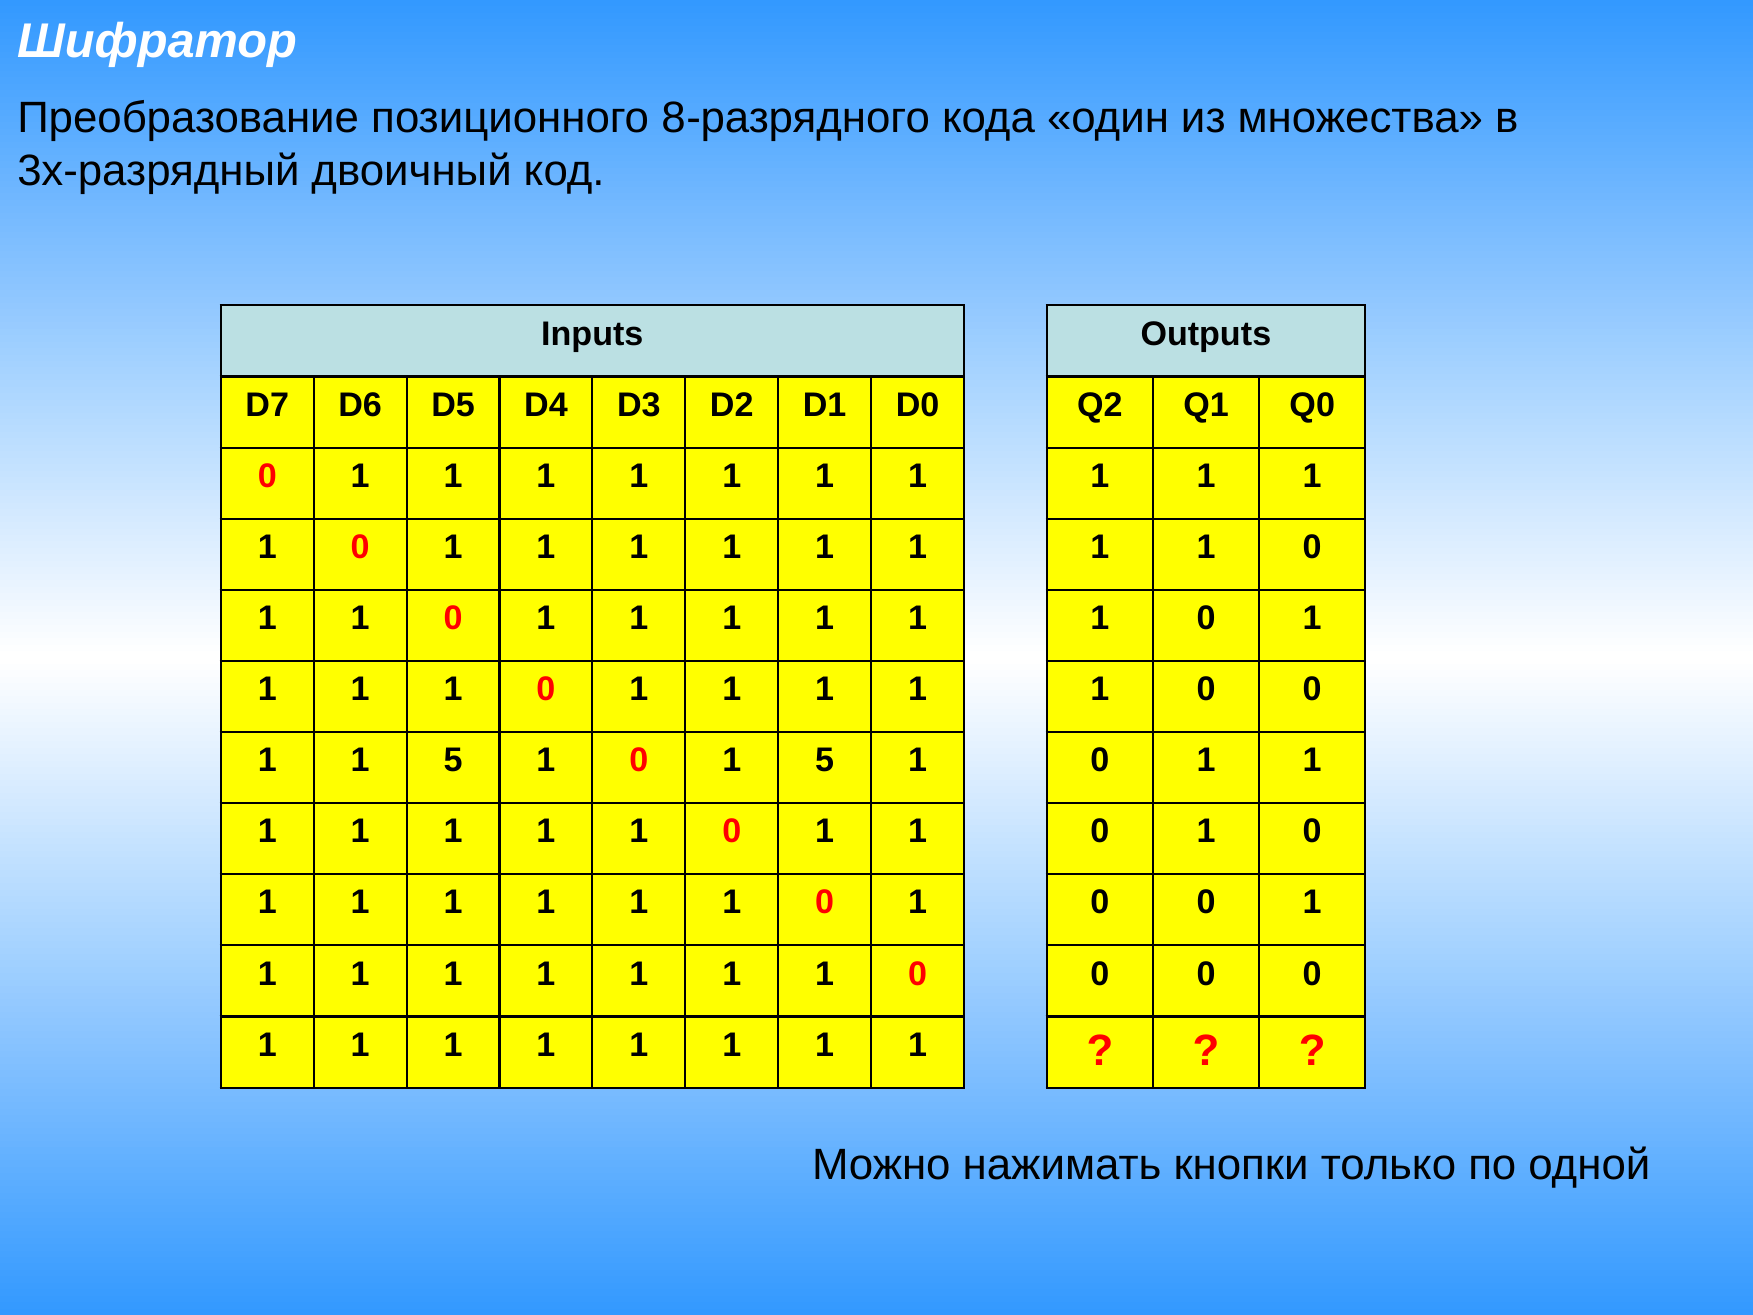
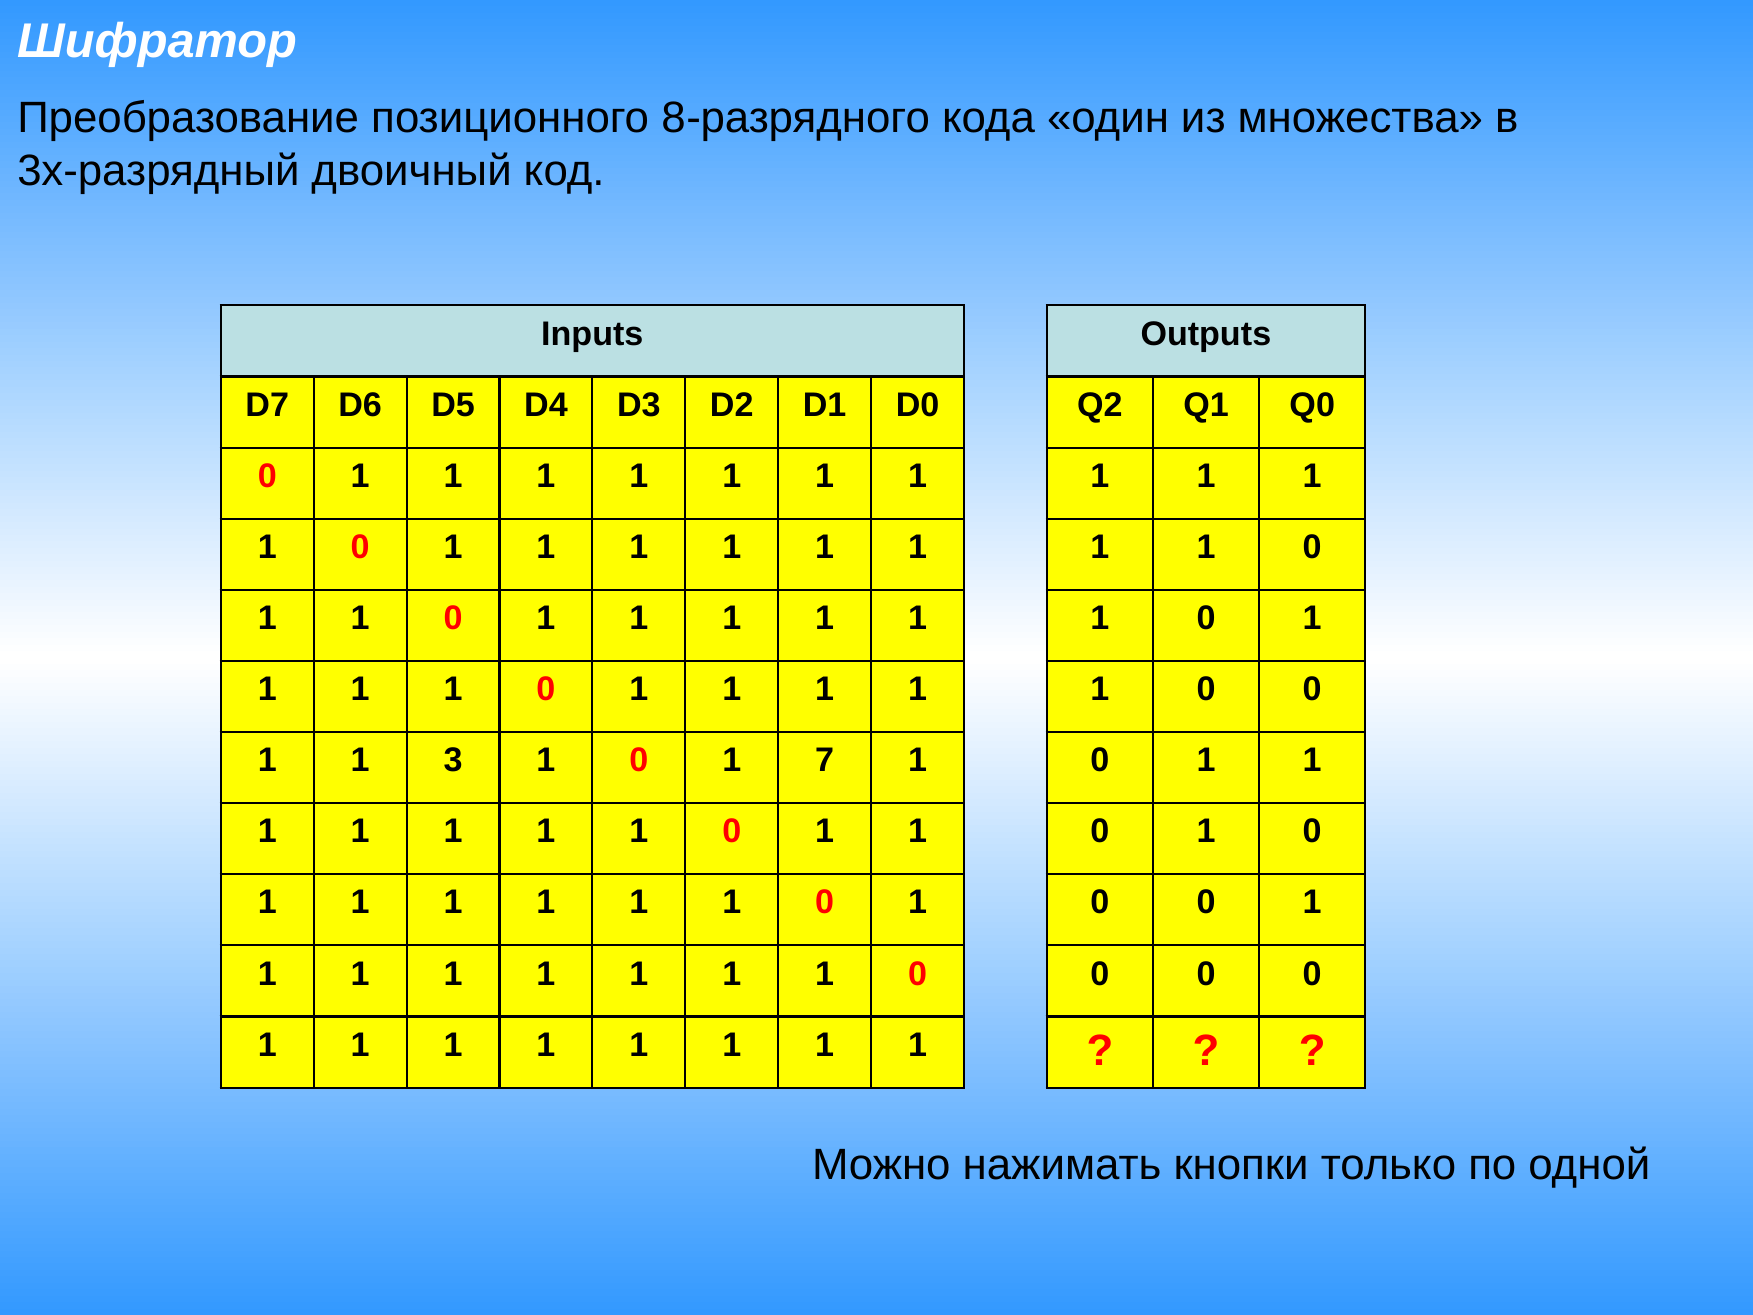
1 1 5: 5 -> 3 (453, 760)
0 1 5: 5 -> 7 (825, 760)
